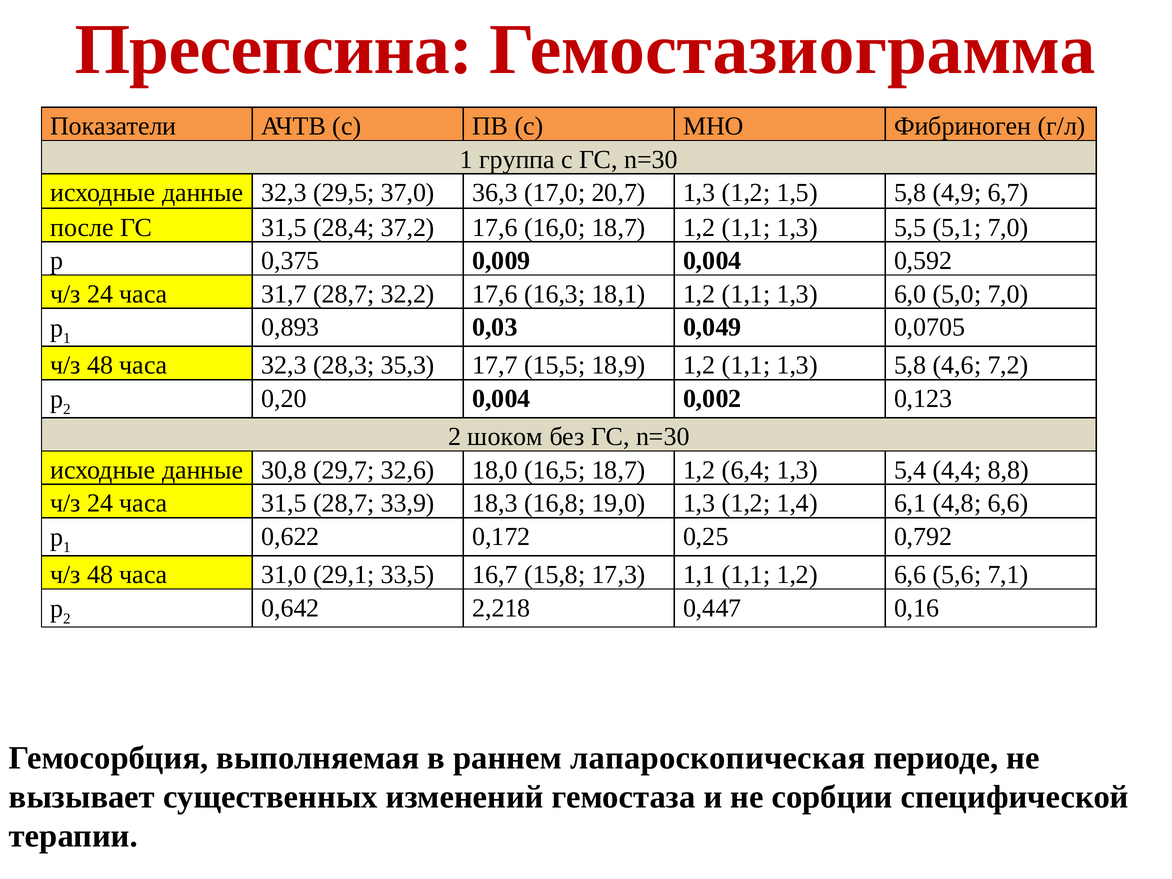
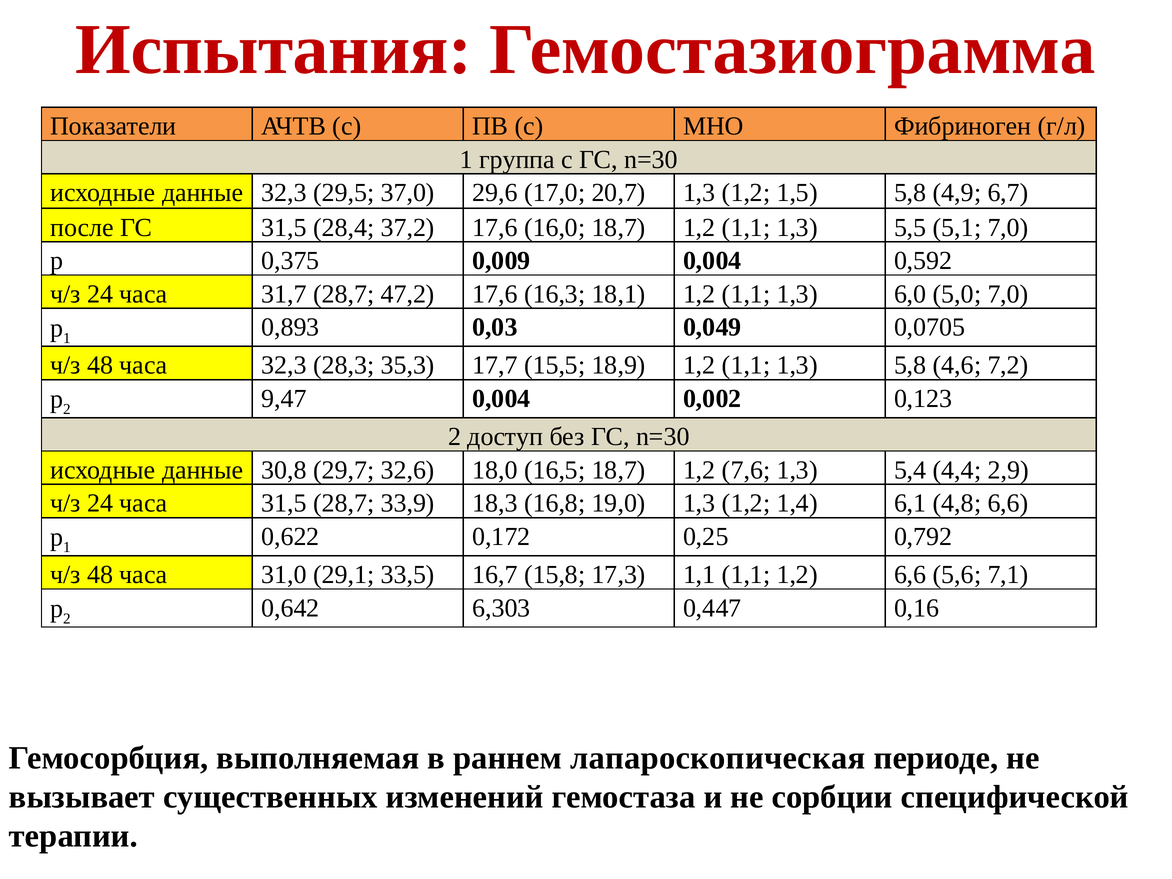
Пресепсина: Пресепсина -> Испытания (274, 50)
36,3: 36,3 -> 29,6 (495, 193)
32,2: 32,2 -> 47,2 (408, 294)
0,20: 0,20 -> 9,47 (284, 399)
шоком: шоком -> доступ (505, 437)
6,4: 6,4 -> 7,6 (746, 470)
8,8: 8,8 -> 2,9 (1008, 470)
2,218: 2,218 -> 6,303 (501, 608)
